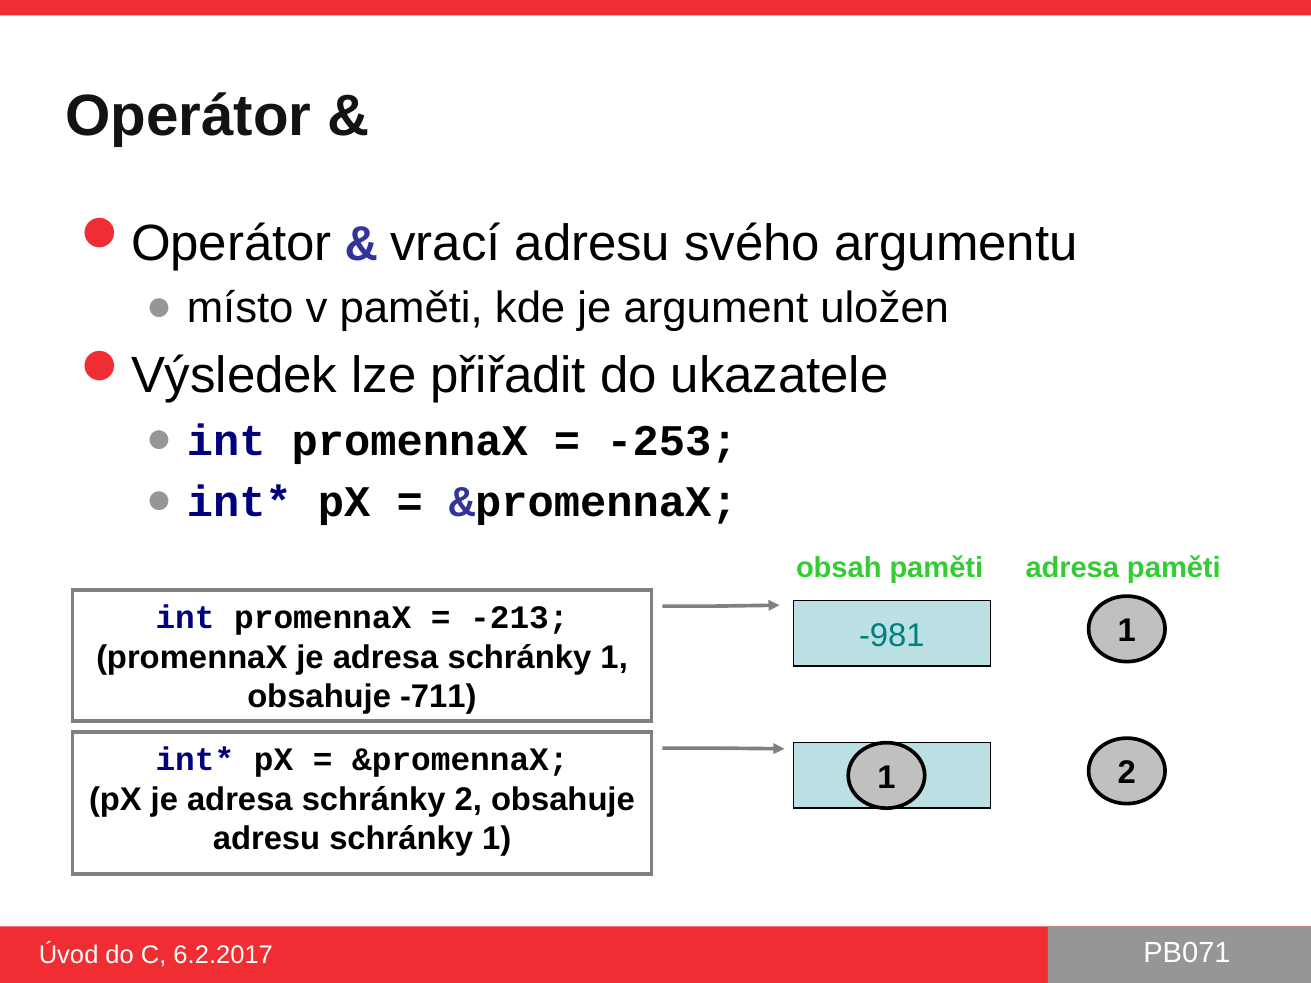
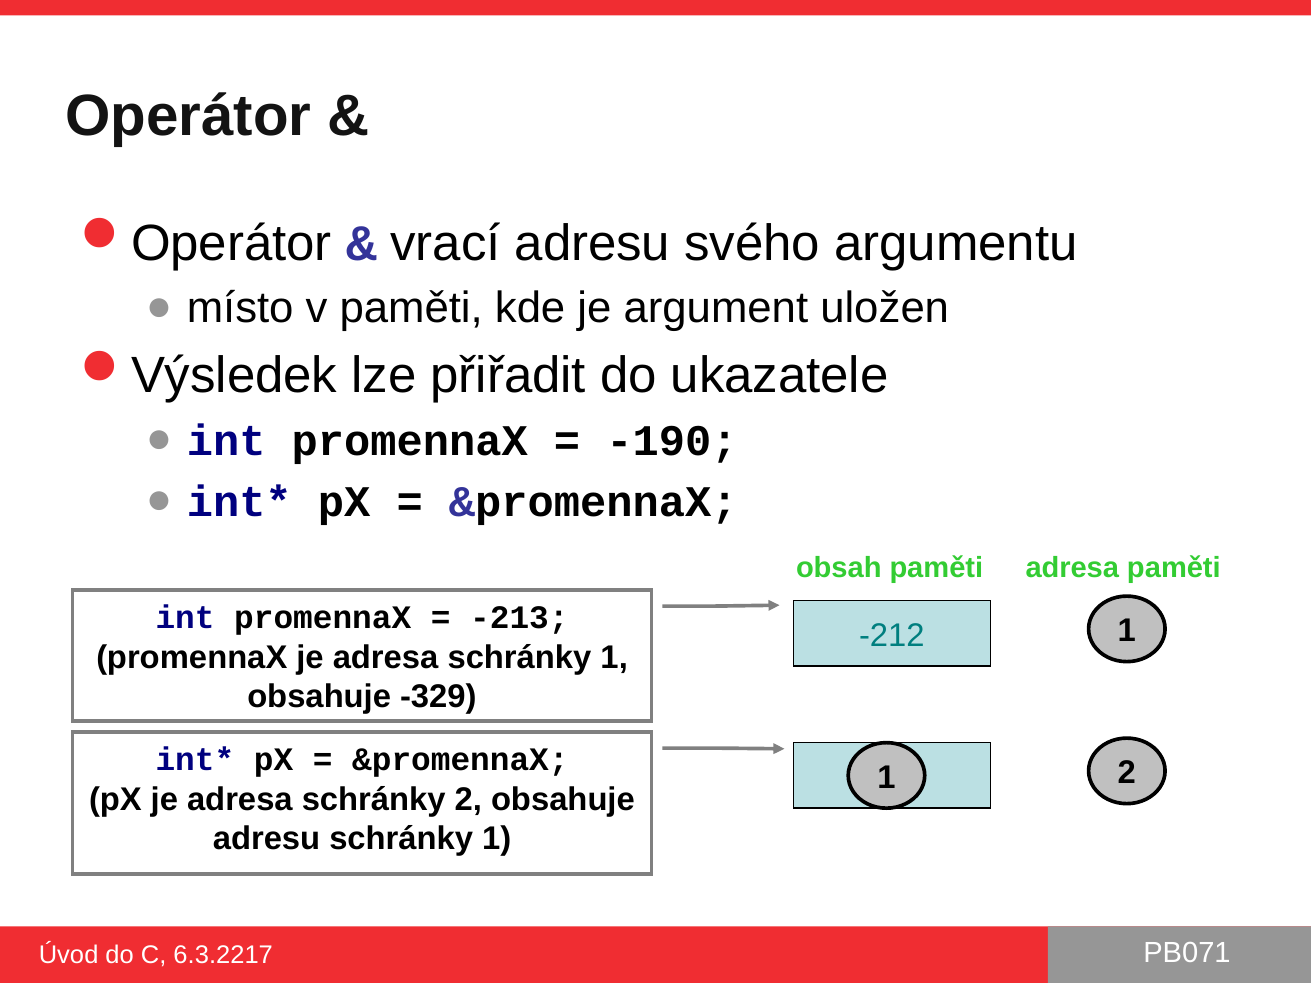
-253: -253 -> -190 (672, 441)
-981: -981 -> -212 (892, 636)
-711: -711 -> -329 (438, 697)
6.2.2017: 6.2.2017 -> 6.3.2217 (223, 955)
